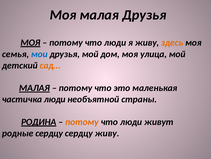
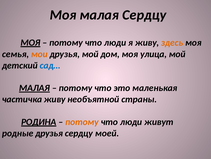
малая Друзья: Друзья -> Сердцу (144, 15)
мои colour: blue -> orange (39, 54)
сад… colour: orange -> blue (50, 65)
частичка люди: люди -> живу (55, 99)
родные сердцу: сердцу -> друзья (49, 133)
сердцу живу: живу -> моей (107, 133)
